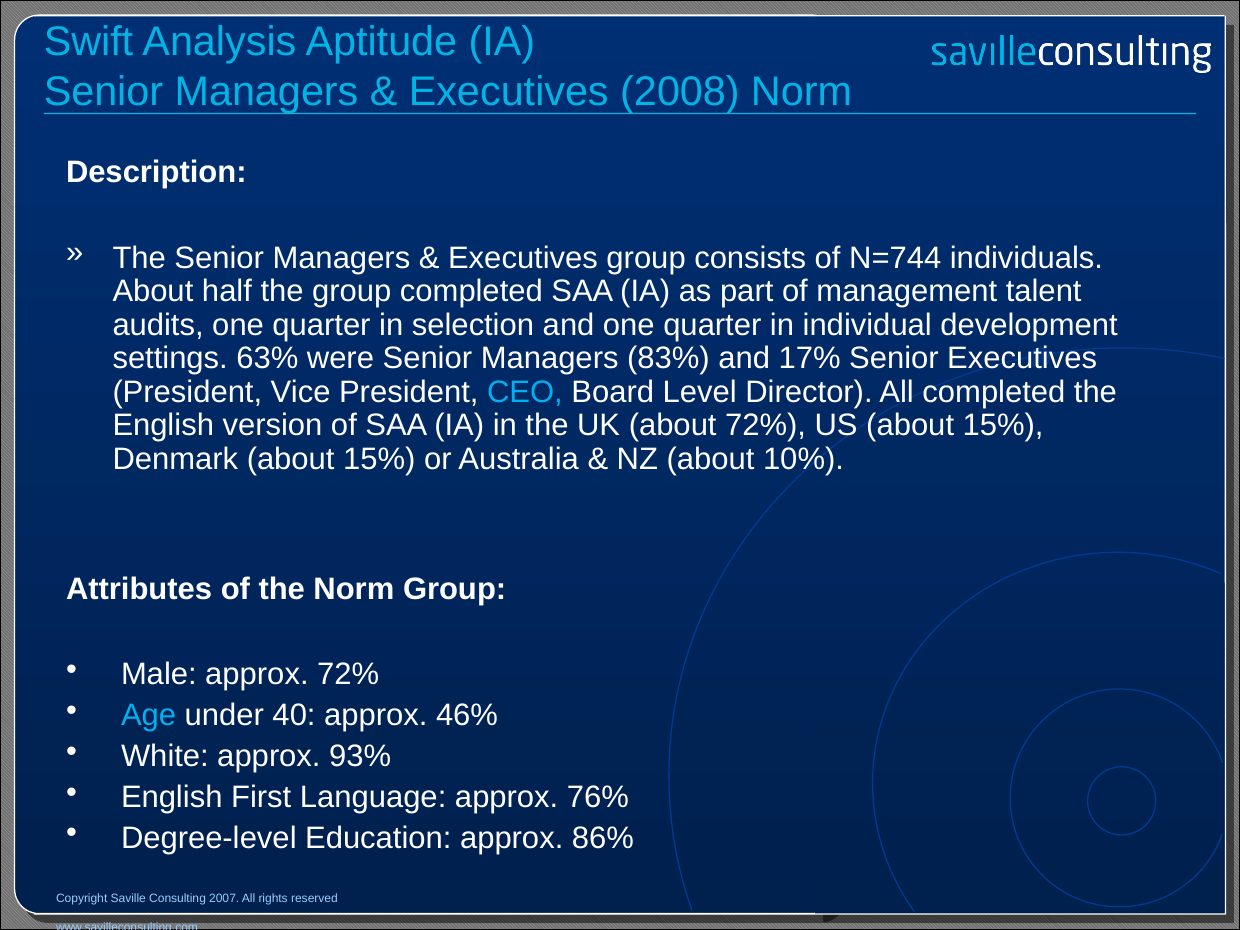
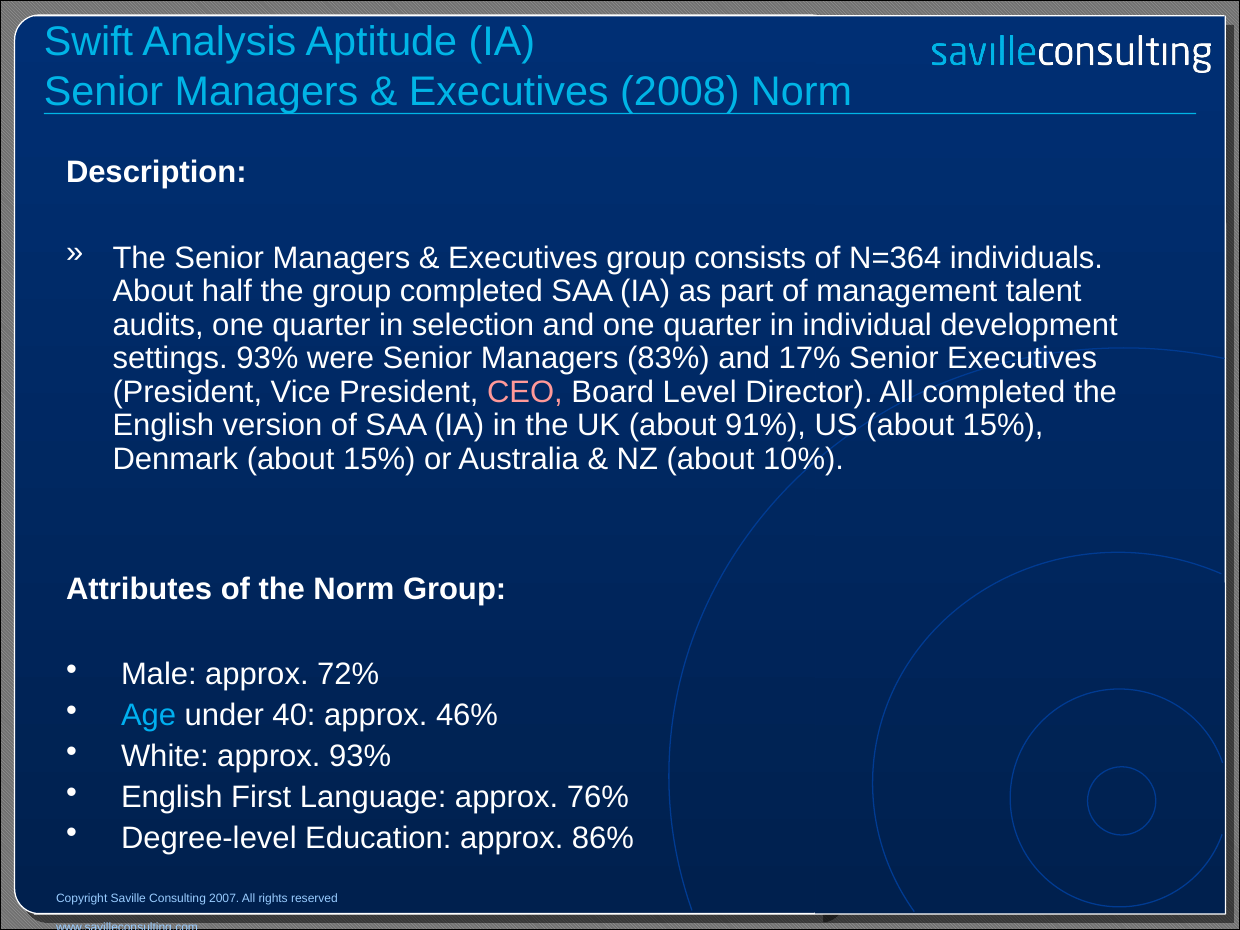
N=744: N=744 -> N=364 (895, 258)
settings 63%: 63% -> 93% (267, 358)
CEO colour: light blue -> pink (525, 392)
about 72%: 72% -> 91% (766, 425)
